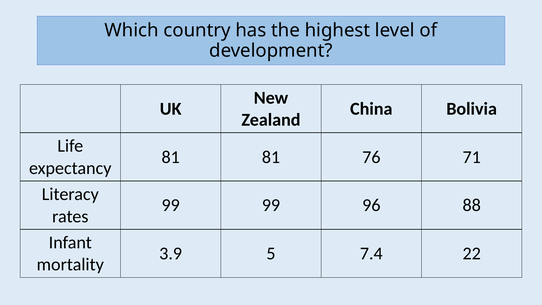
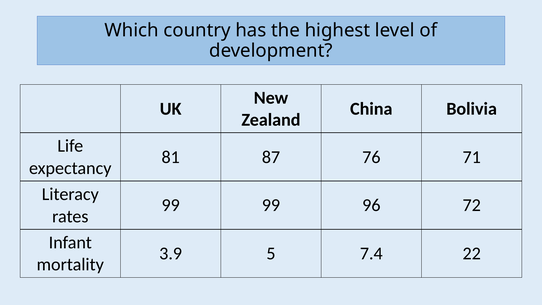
81 81: 81 -> 87 (271, 157)
88: 88 -> 72 (472, 205)
